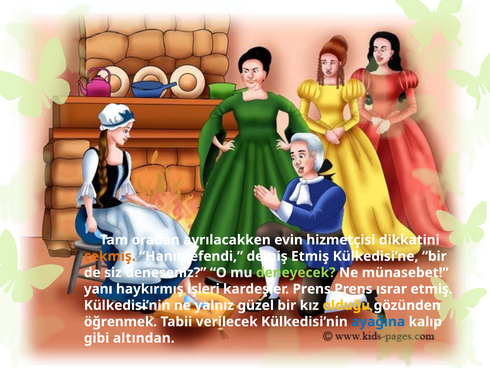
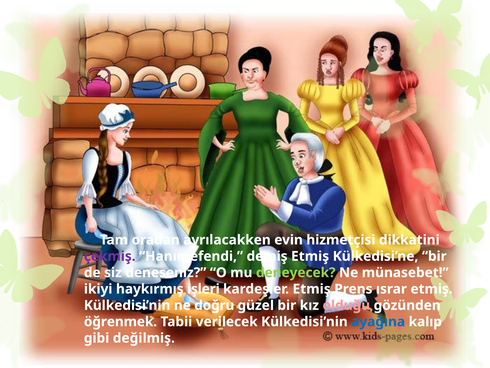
çekmiş colour: orange -> purple (110, 256)
yanı: yanı -> ikiyi (98, 289)
kardeşler Prens: Prens -> Etmiş (312, 289)
yalnız: yalnız -> doğru (214, 305)
olduğu colour: yellow -> pink (346, 305)
altından: altından -> değilmiş (144, 338)
